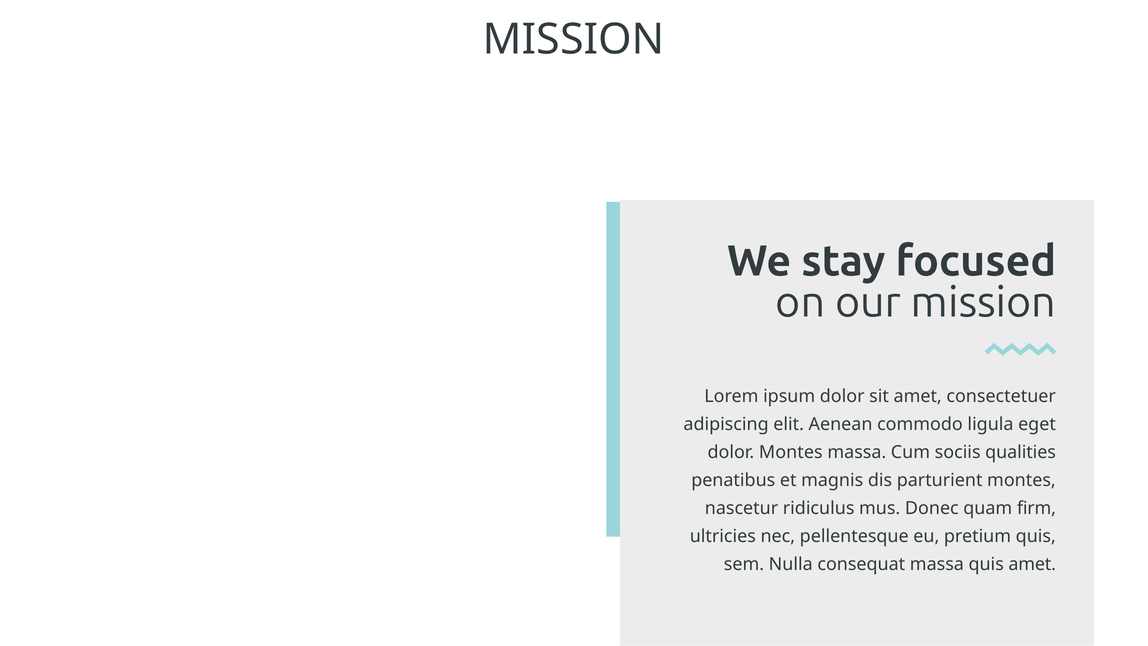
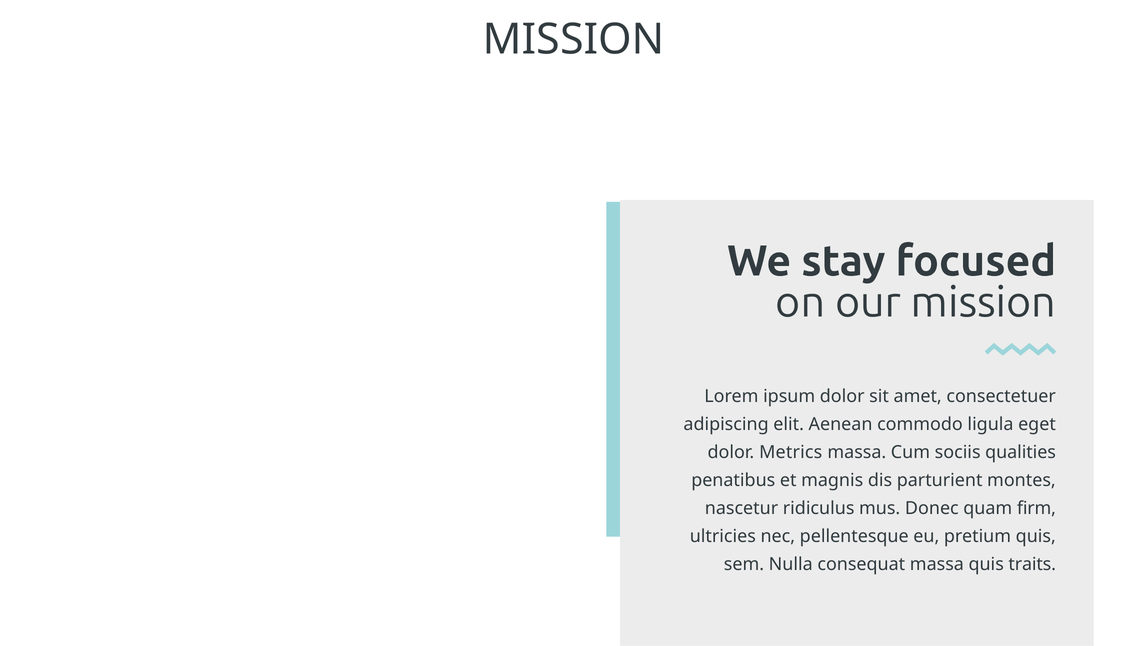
dolor Montes: Montes -> Metrics (791, 452)
quis amet: amet -> traits (1032, 564)
